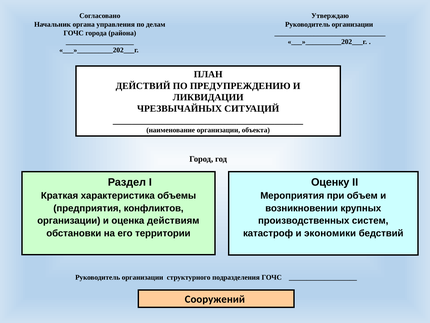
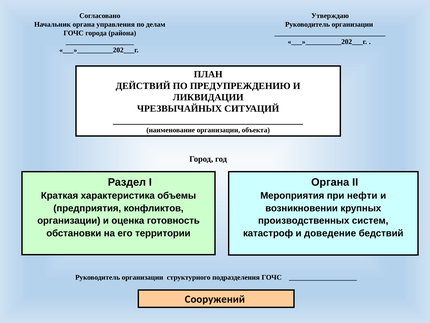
Оценку: Оценку -> Органа (330, 182)
объем: объем -> нефти (362, 195)
действиям: действиям -> готовность (173, 220)
экономики: экономики -> доведение (330, 233)
